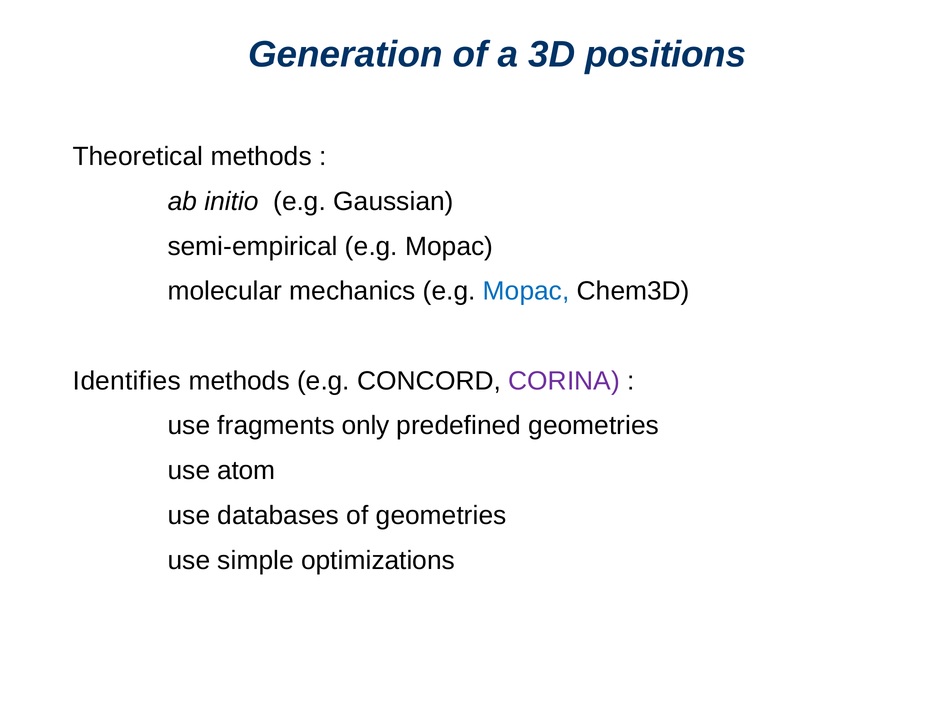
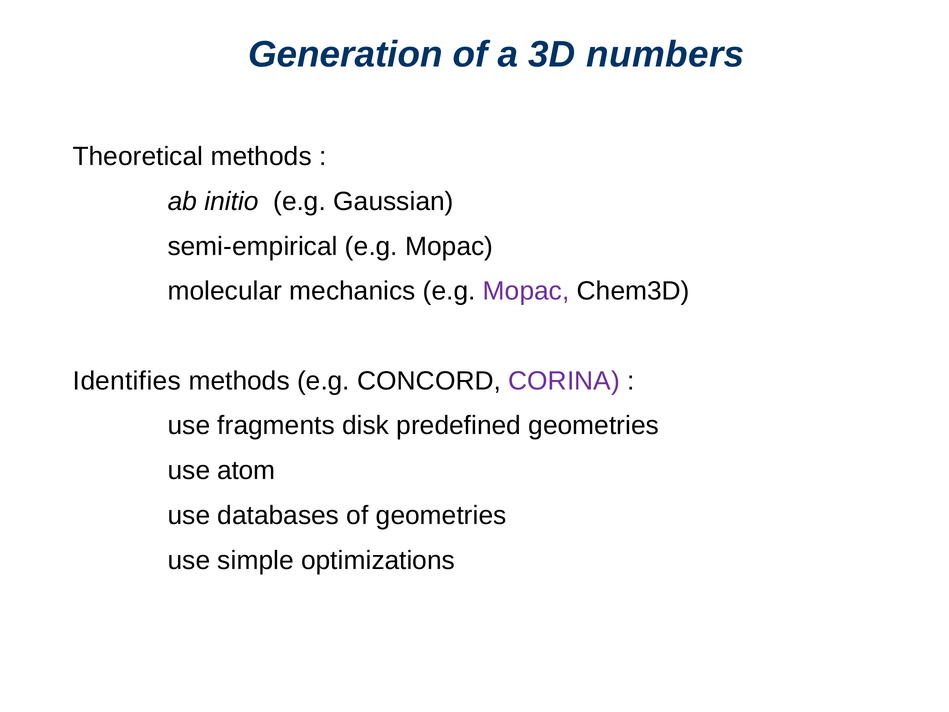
positions: positions -> numbers (665, 54)
Mopac colour: blue -> purple (526, 291)
only: only -> disk (366, 426)
